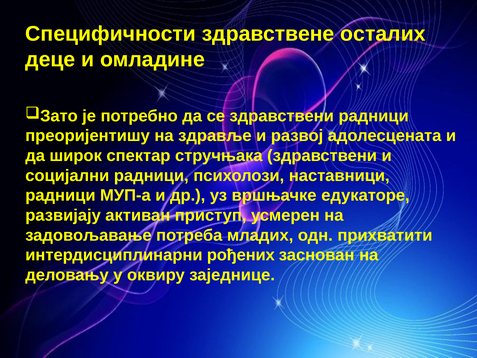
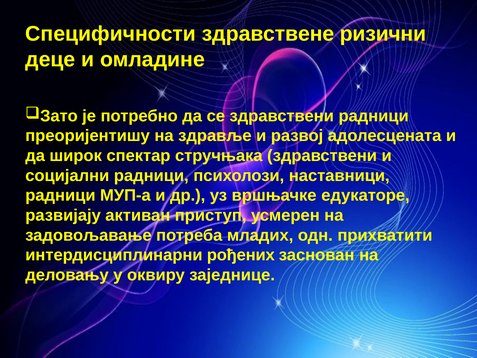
осталих: осталих -> ризични (383, 34)
